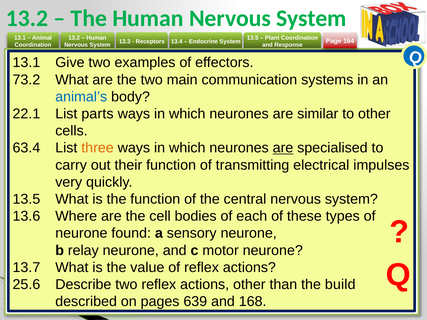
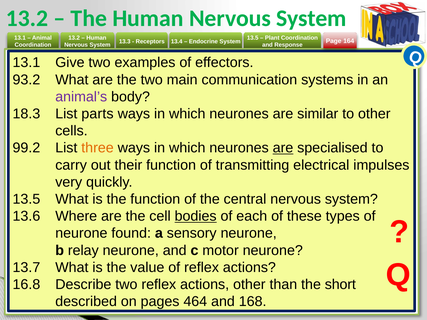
73.2: 73.2 -> 93.2 (26, 80)
animal’s colour: blue -> purple (81, 97)
22.1: 22.1 -> 18.3 (26, 114)
63.4: 63.4 -> 99.2 (26, 148)
bodies underline: none -> present (196, 216)
25.6: 25.6 -> 16.8 (26, 285)
build: build -> short (340, 285)
639: 639 -> 464 (195, 302)
